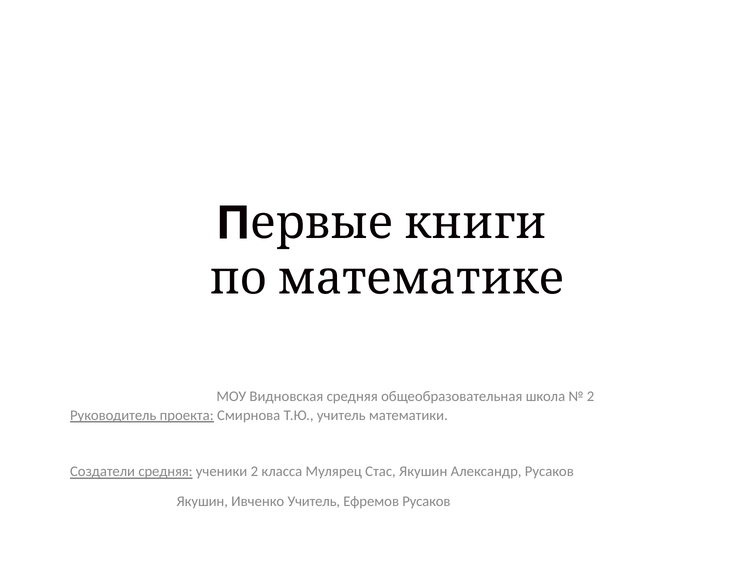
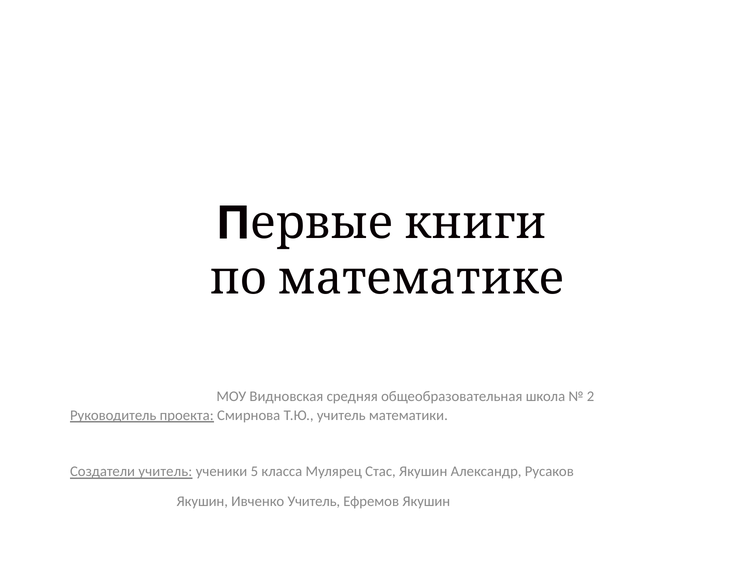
Создатели средняя: средняя -> учитель (165, 472)
ученики 2: 2 -> 5 (254, 472)
Ефремов Русаков: Русаков -> Якушин (426, 502)
